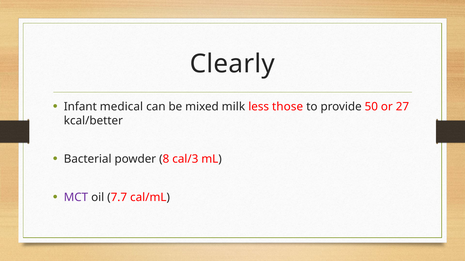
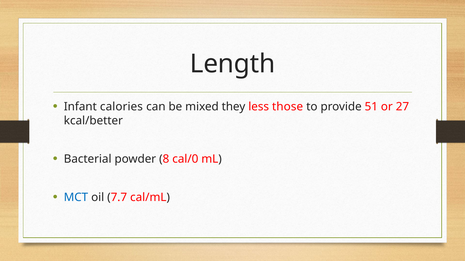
Clearly: Clearly -> Length (233, 64)
medical: medical -> calories (121, 107)
milk: milk -> they (234, 107)
50: 50 -> 51 (371, 107)
cal/3: cal/3 -> cal/0 (185, 159)
MCT colour: purple -> blue (76, 198)
